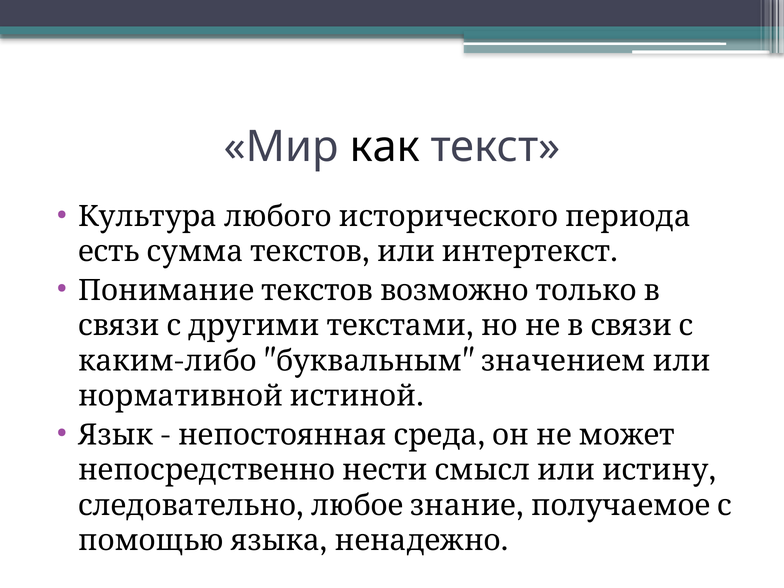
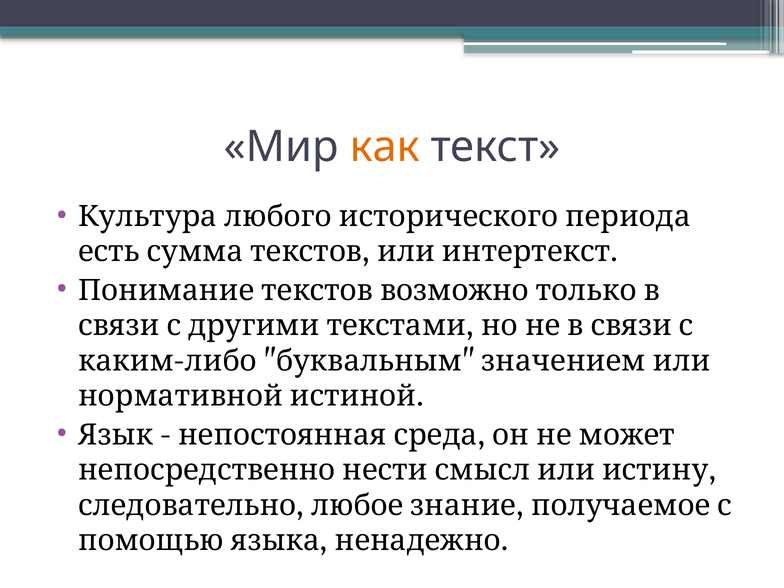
как colour: black -> orange (385, 147)
